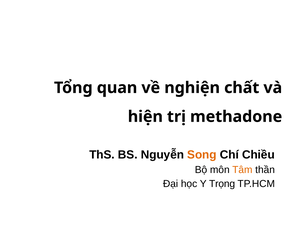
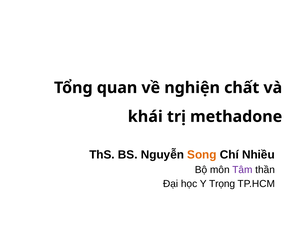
hiện: hiện -> khái (145, 116)
Chiều: Chiều -> Nhiều (258, 154)
Tâm colour: orange -> purple (242, 169)
